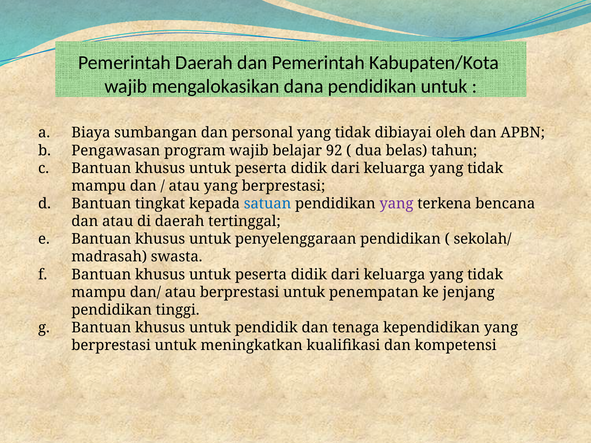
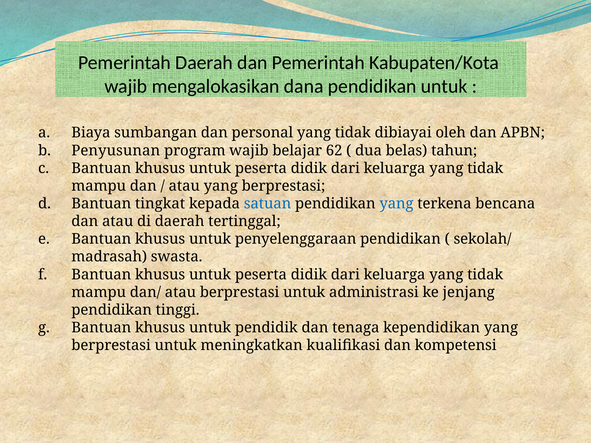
Pengawasan: Pengawasan -> Penyusunan (116, 151)
92: 92 -> 62 (334, 151)
yang colour: purple -> blue (396, 204)
penempatan: penempatan -> administrasi (374, 292)
